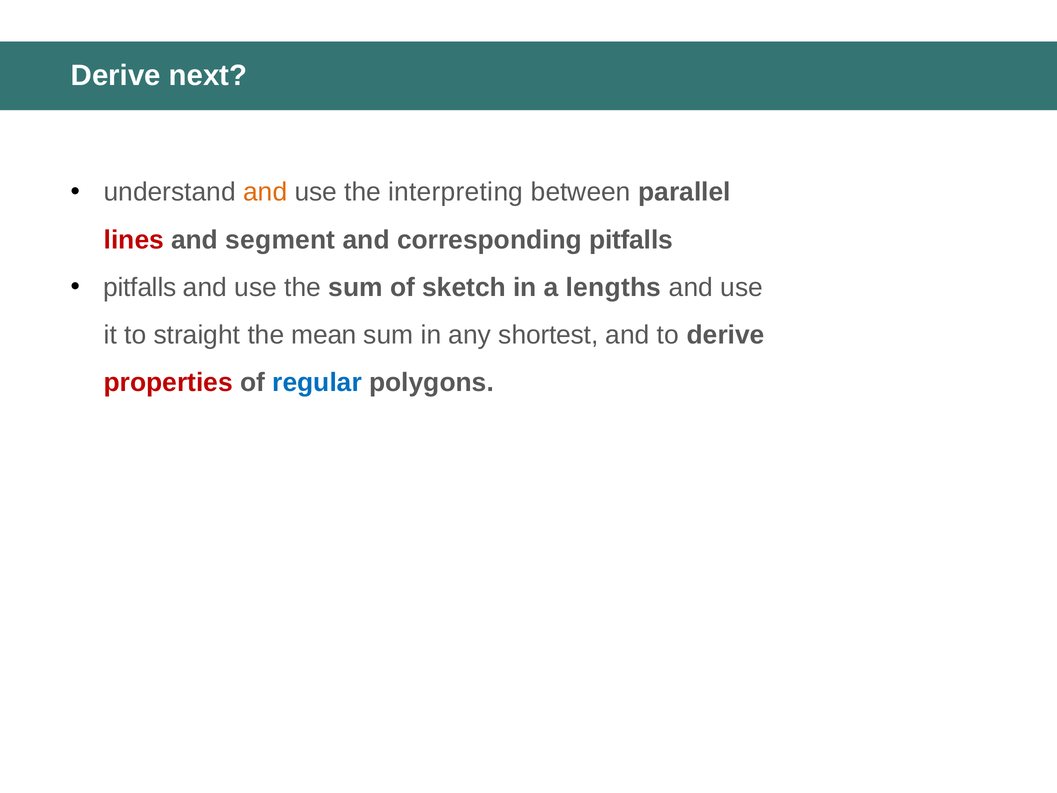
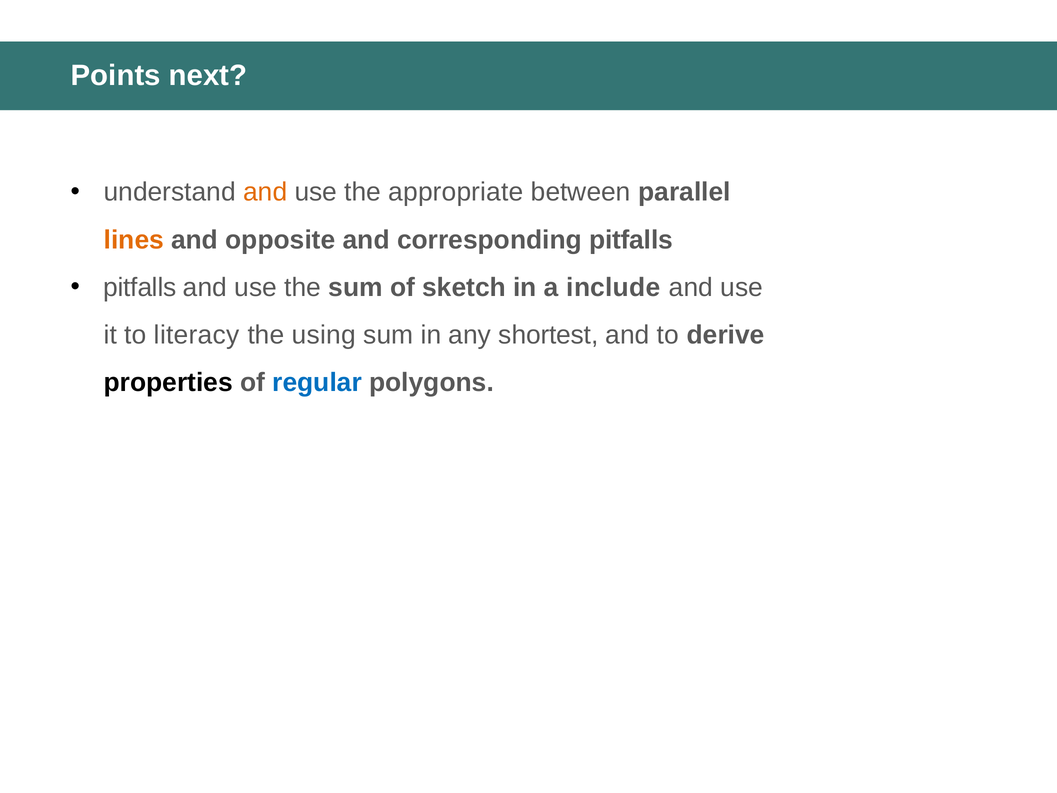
Derive: Derive -> Points (116, 75)
interpreting: interpreting -> appropriate (456, 192)
lines colour: red -> orange (134, 240)
segment: segment -> opposite (280, 240)
lengths: lengths -> include (613, 287)
straight: straight -> literacy (197, 335)
mean: mean -> using (324, 335)
properties colour: red -> black (168, 382)
